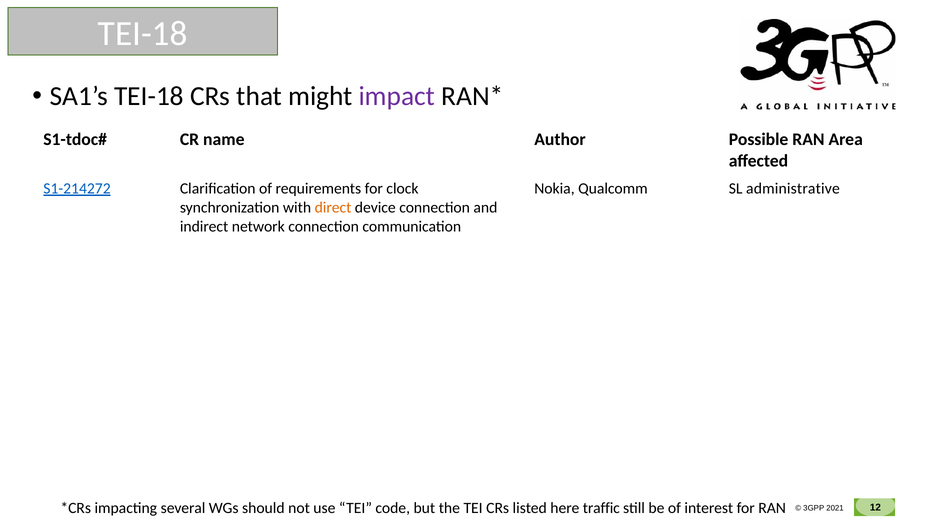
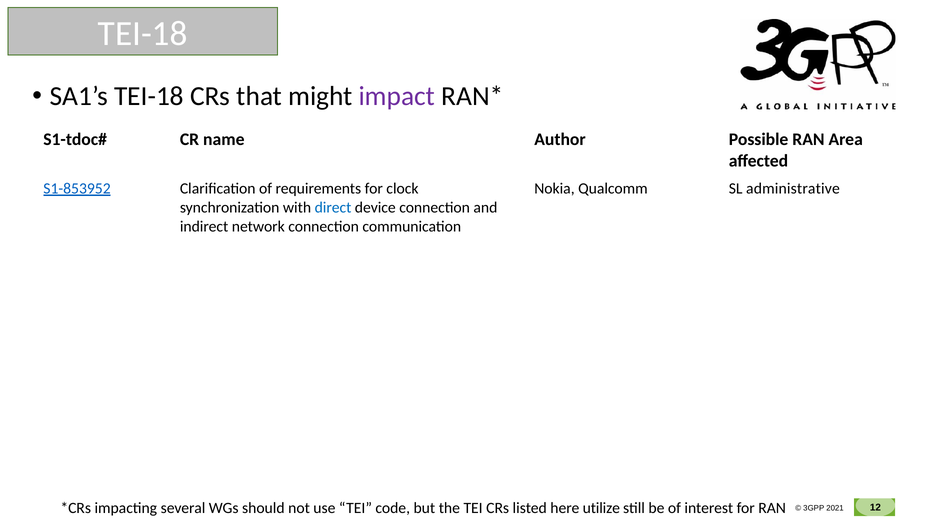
S1-214272: S1-214272 -> S1-853952 (77, 188)
direct colour: orange -> blue (333, 207)
traffic: traffic -> utilize (601, 507)
